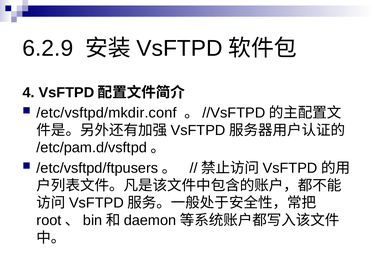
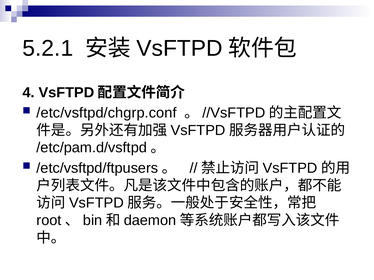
6.2.9: 6.2.9 -> 5.2.1 (48, 48)
/etc/vsftpd/mkdir.conf: /etc/vsftpd/mkdir.conf -> /etc/vsftpd/chgrp.conf (107, 113)
